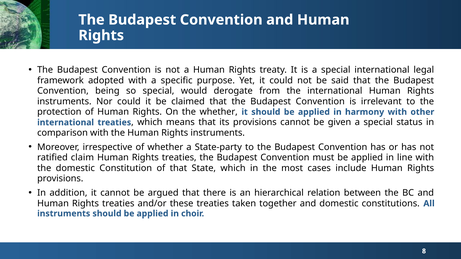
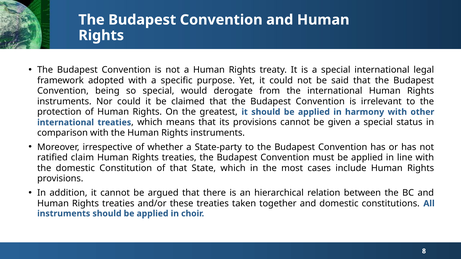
the whether: whether -> greatest (219, 112)
